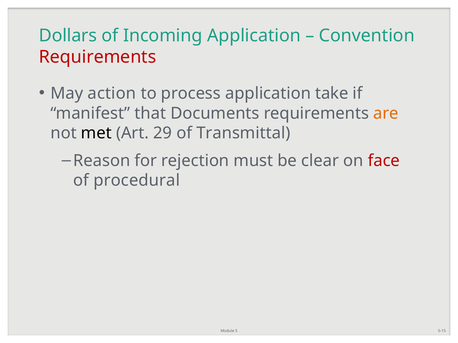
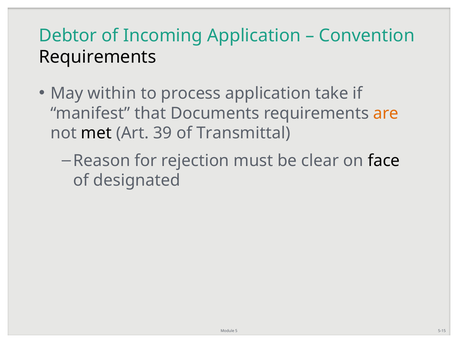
Dollars: Dollars -> Debtor (68, 36)
Requirements colour: red -> black (98, 57)
action: action -> within (112, 94)
29: 29 -> 39 (163, 133)
face colour: red -> black (384, 161)
procedural: procedural -> designated (137, 181)
